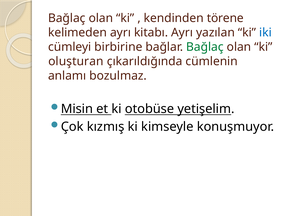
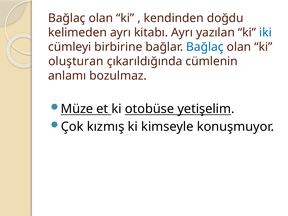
törene: törene -> doğdu (225, 18)
Bağlaç colour: green -> blue (205, 47)
Misin: Misin -> Müze (77, 109)
